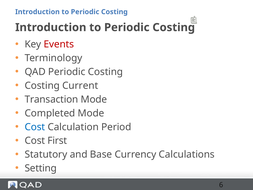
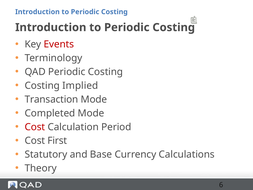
Current: Current -> Implied (80, 86)
Cost colour: blue -> red (35, 127)
Setting: Setting -> Theory (41, 168)
